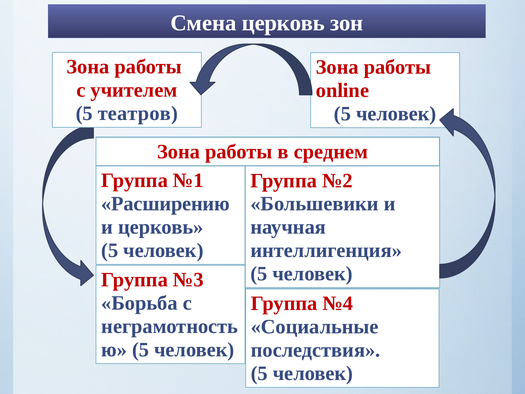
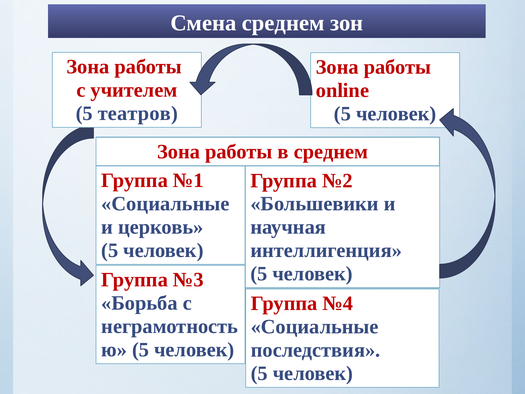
Смена церковь: церковь -> среднем (283, 23)
Расширению: Расширению -> Социальные (165, 204)
